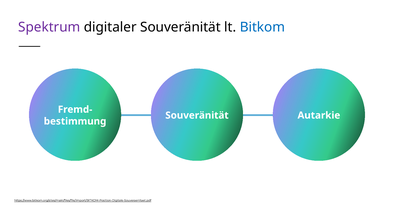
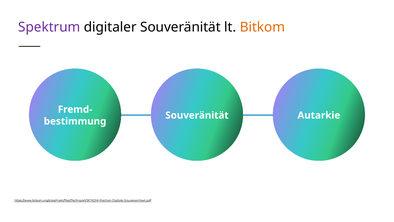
Bitkom colour: blue -> orange (262, 27)
